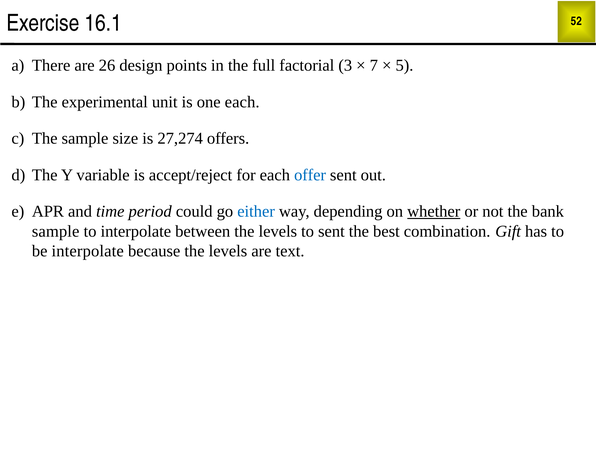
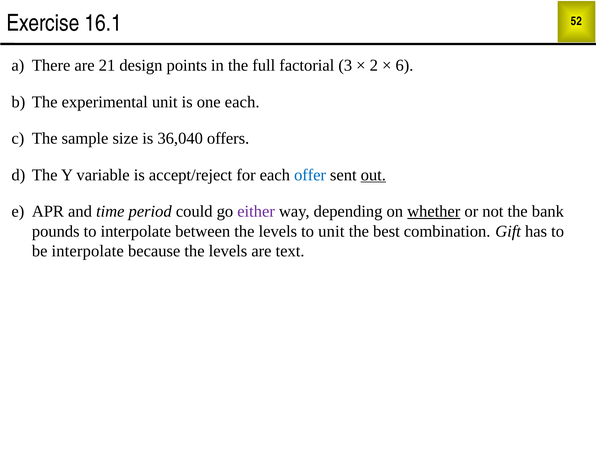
26: 26 -> 21 (107, 65)
7: 7 -> 2 (374, 65)
5: 5 -> 6 (404, 65)
27,274: 27,274 -> 36,040 (180, 138)
out underline: none -> present (373, 175)
either colour: blue -> purple (256, 211)
sample: sample -> pounds (56, 231)
to sent: sent -> unit (331, 231)
